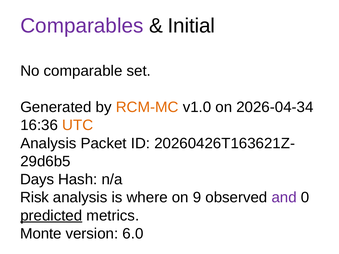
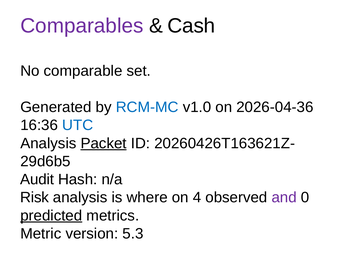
Initial: Initial -> Cash (191, 26)
RCM-MC colour: orange -> blue (147, 107)
2026-04-34: 2026-04-34 -> 2026-04-36 (275, 107)
UTC colour: orange -> blue (78, 125)
Packet underline: none -> present (104, 143)
Days: Days -> Audit (37, 180)
9: 9 -> 4 (197, 198)
Monte: Monte -> Metric (41, 234)
6.0: 6.0 -> 5.3 (133, 234)
